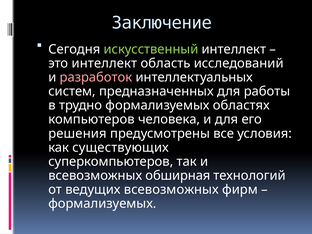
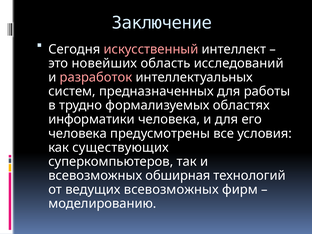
искусственный colour: light green -> pink (151, 49)
это интеллект: интеллект -> новейших (104, 63)
компьютеров: компьютеров -> информатики (92, 119)
решения: решения -> человека (78, 133)
формализуемых: формализуемых -> моделированию (102, 204)
